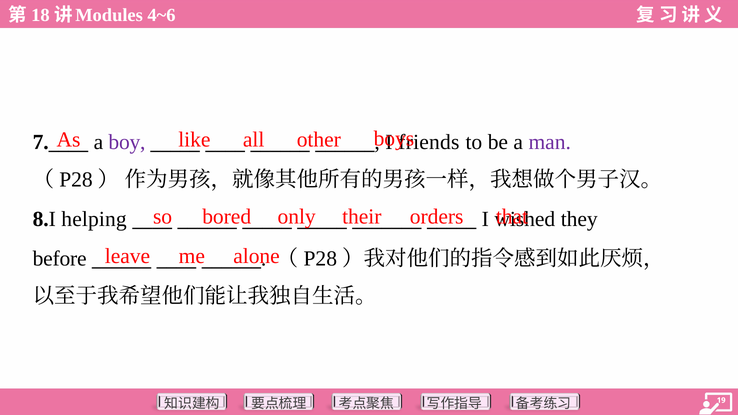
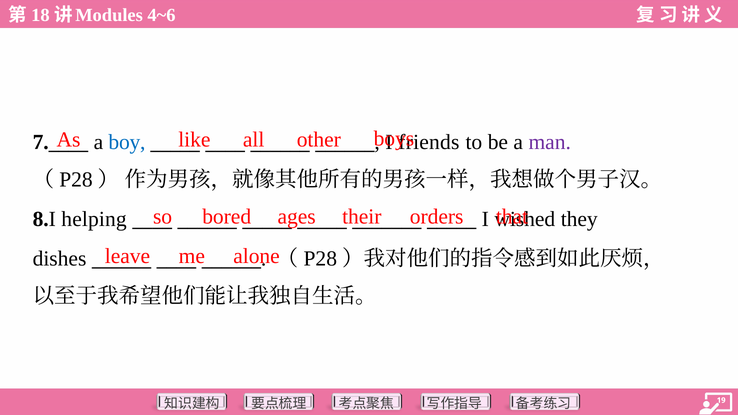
boy colour: purple -> blue (127, 142)
only: only -> ages (297, 217)
before: before -> dishes (60, 259)
